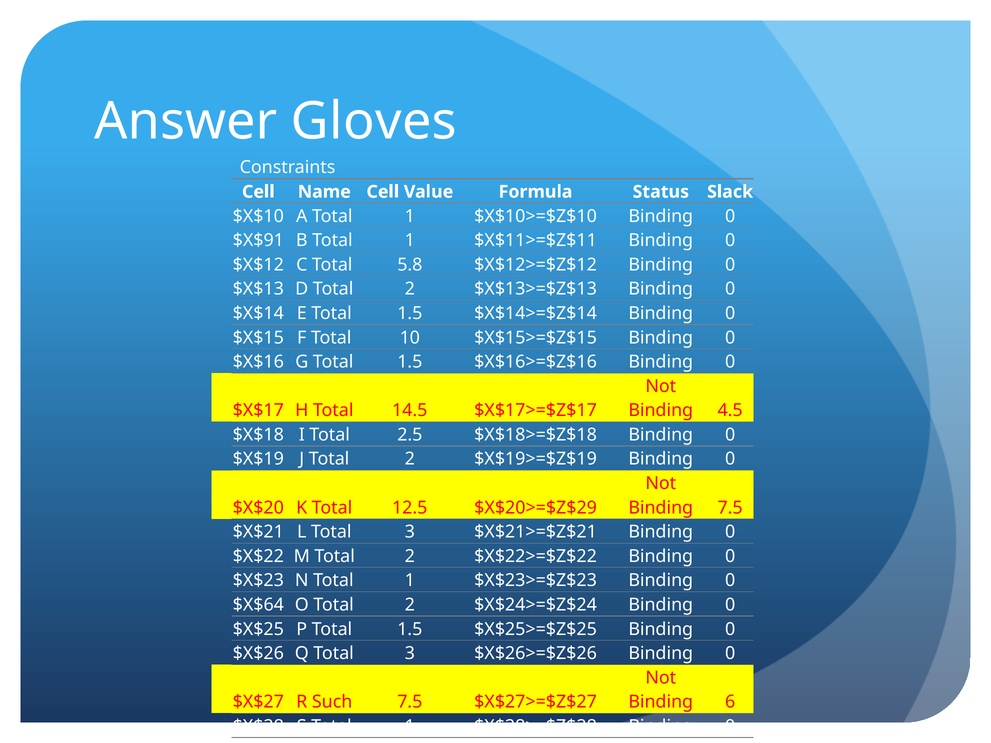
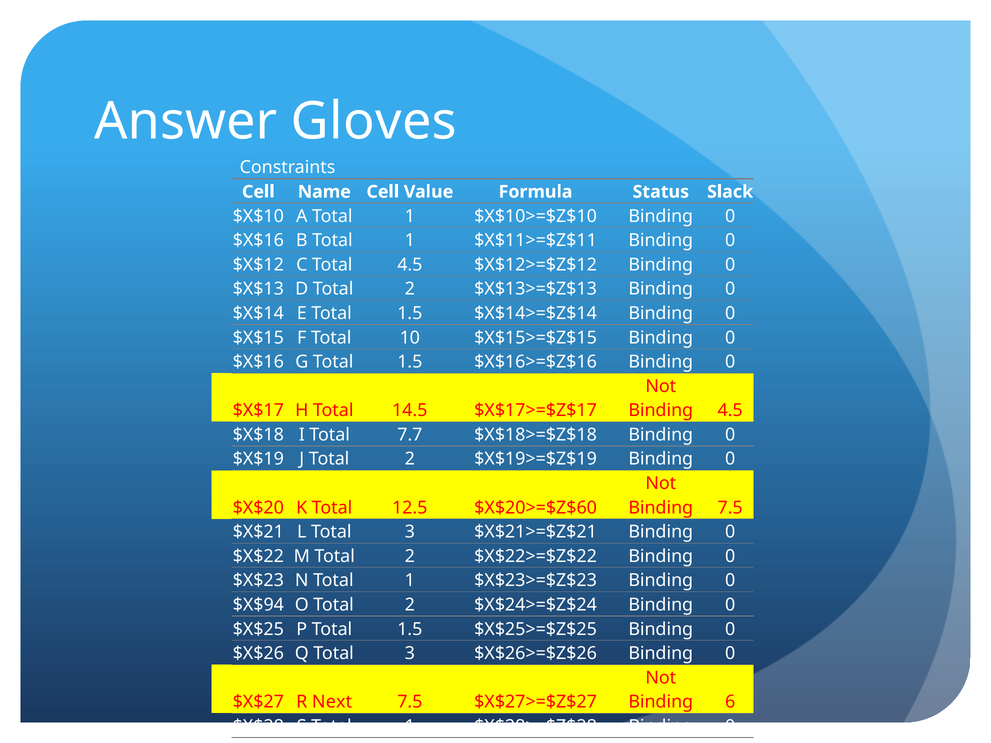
$X$91: $X$91 -> $X$16 (258, 241)
Total 5.8: 5.8 -> 4.5 (410, 265)
2.5: 2.5 -> 7.7 (410, 435)
$X$20>=$Z$29: $X$20>=$Z$29 -> $X$20>=$Z$60 (536, 508)
$X$64: $X$64 -> $X$94 (258, 605)
Such: Such -> Next (332, 702)
